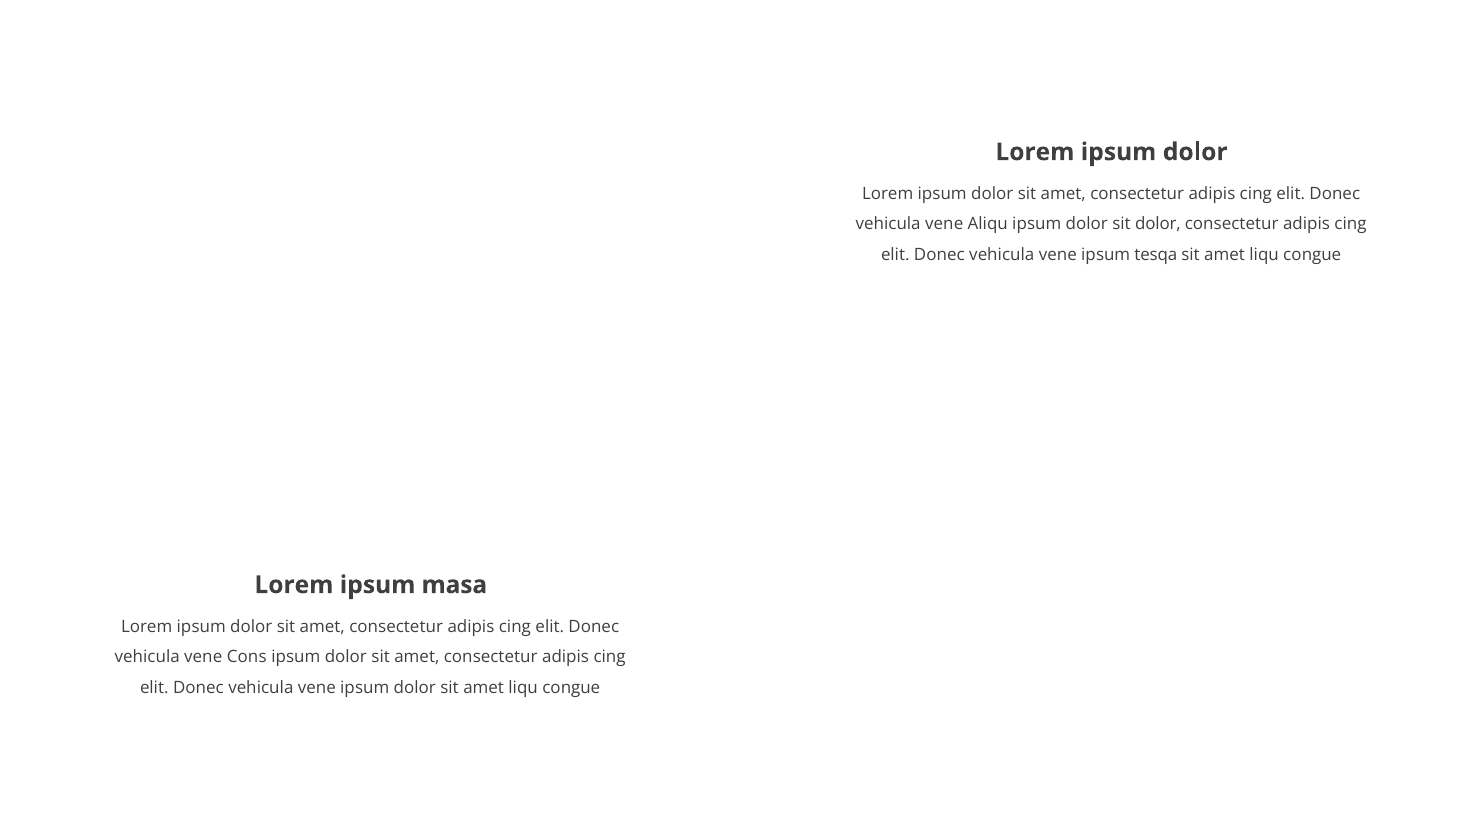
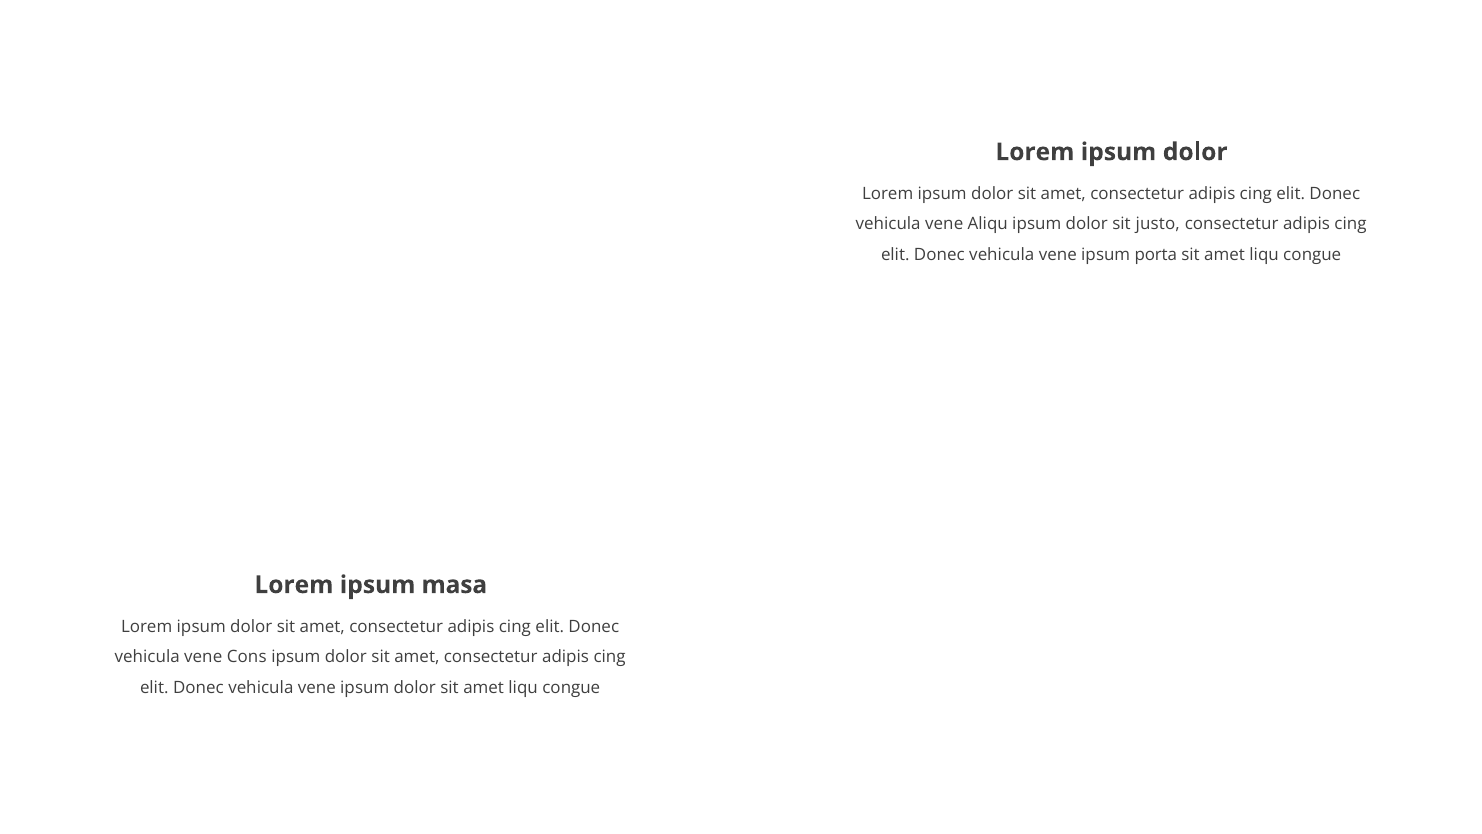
sit dolor: dolor -> justo (1158, 224)
tesqa: tesqa -> porta (1156, 255)
